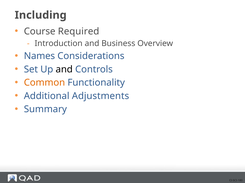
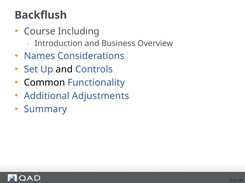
Including: Including -> Backflush (41, 15)
Required: Required -> Including (79, 32)
Common colour: orange -> black (44, 83)
